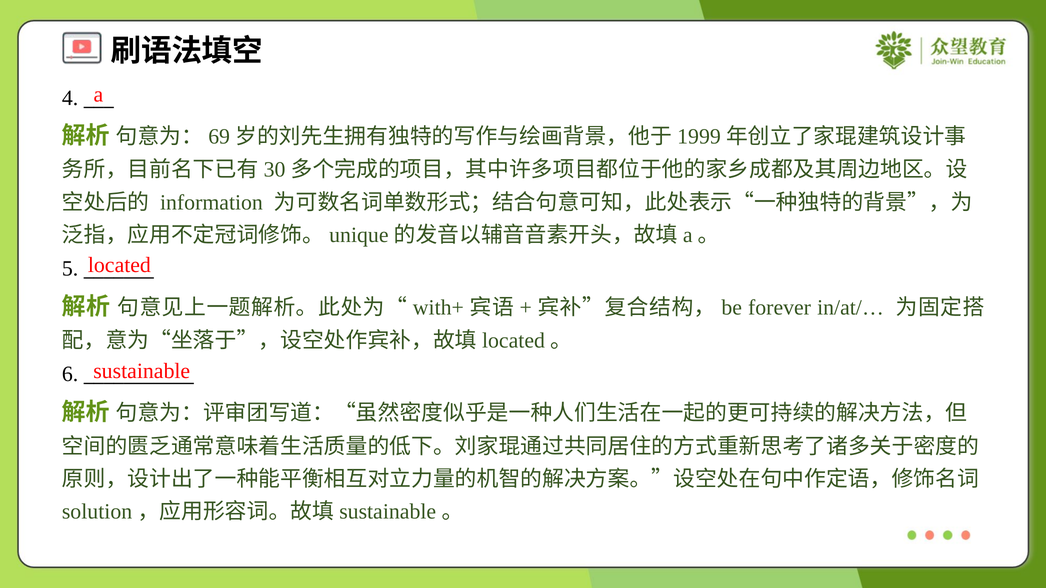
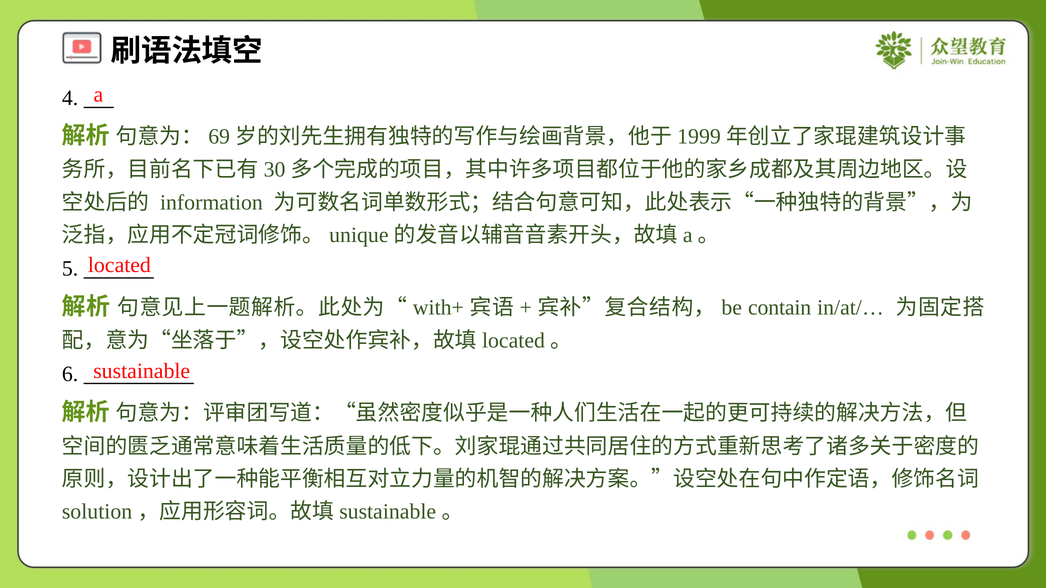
forever: forever -> contain (780, 308)
